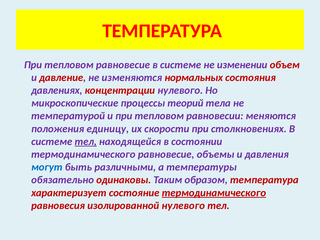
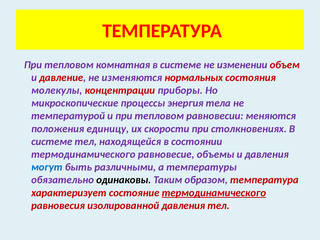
тепловом равновесие: равновесие -> комнатная (123, 65)
давлениях: давлениях -> молекулы (57, 90)
концентрации нулевого: нулевого -> приборы (180, 90)
теорий: теорий -> энергия (185, 103)
тел underline: present -> none (86, 142)
одинаковы colour: red -> black (124, 180)
изолированной нулевого: нулевого -> давления (183, 206)
